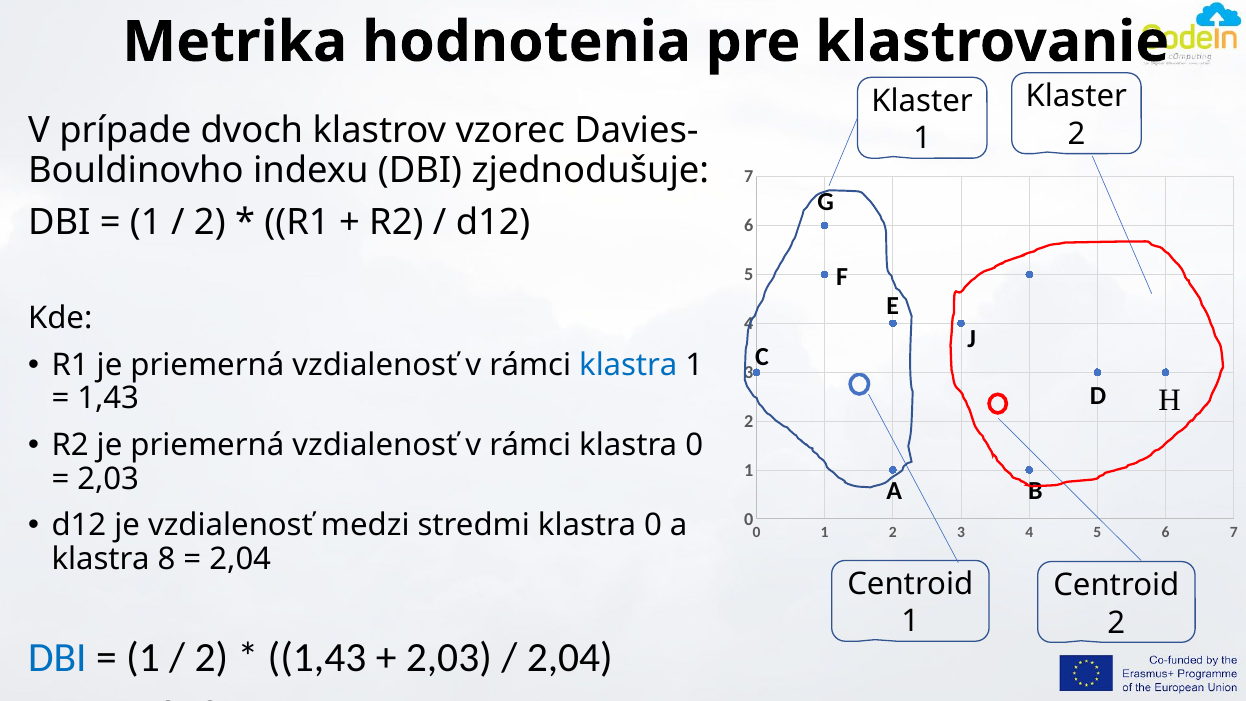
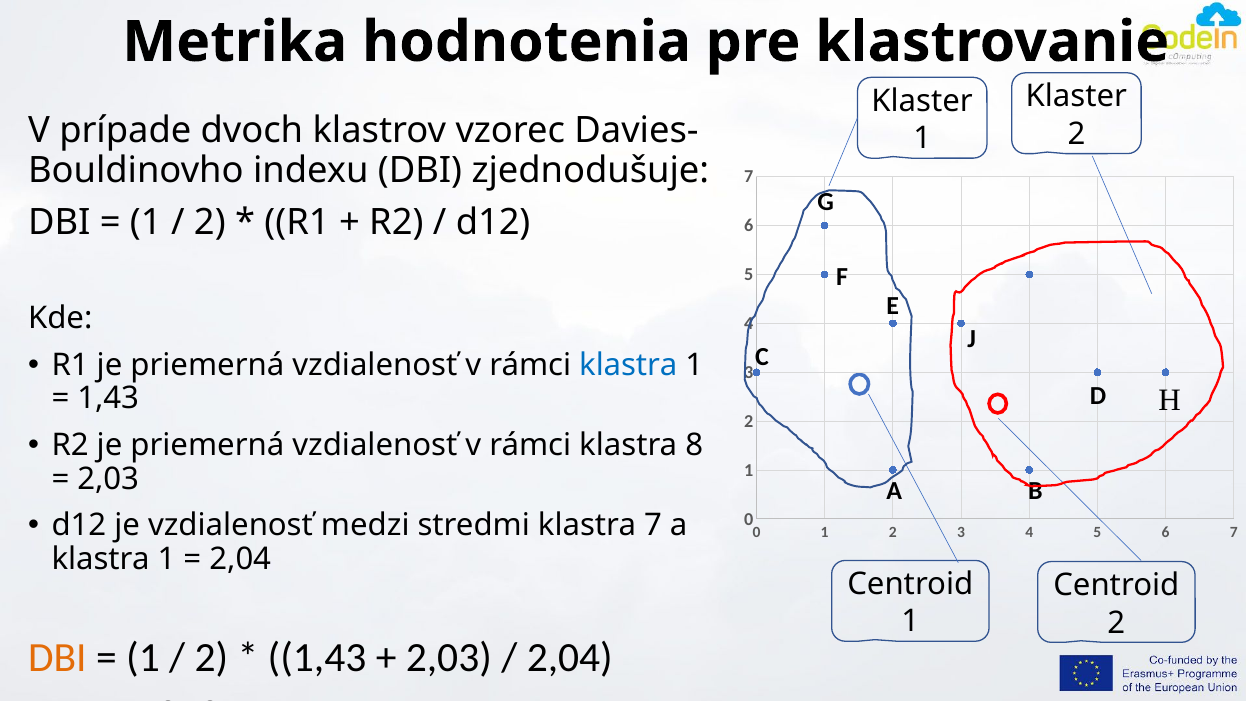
rámci klastra 0: 0 -> 8 (694, 445)
stredmi klastra 0: 0 -> 7 (653, 525)
8: 8 -> 1 (166, 559)
DBI colour: blue -> orange (57, 658)
